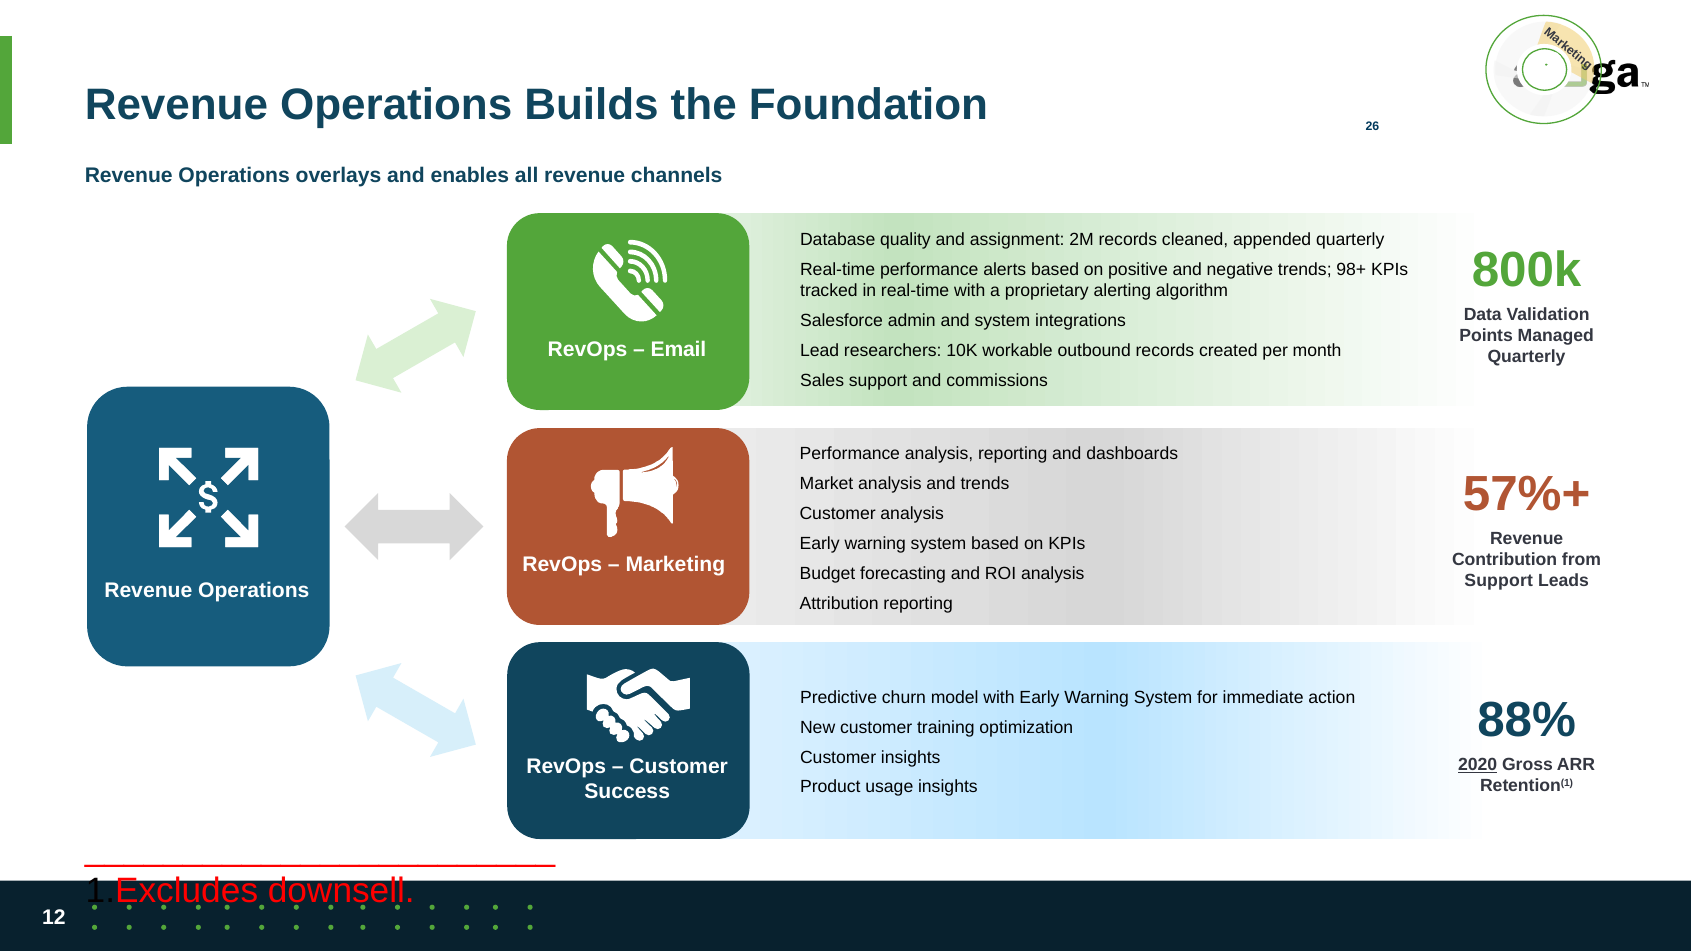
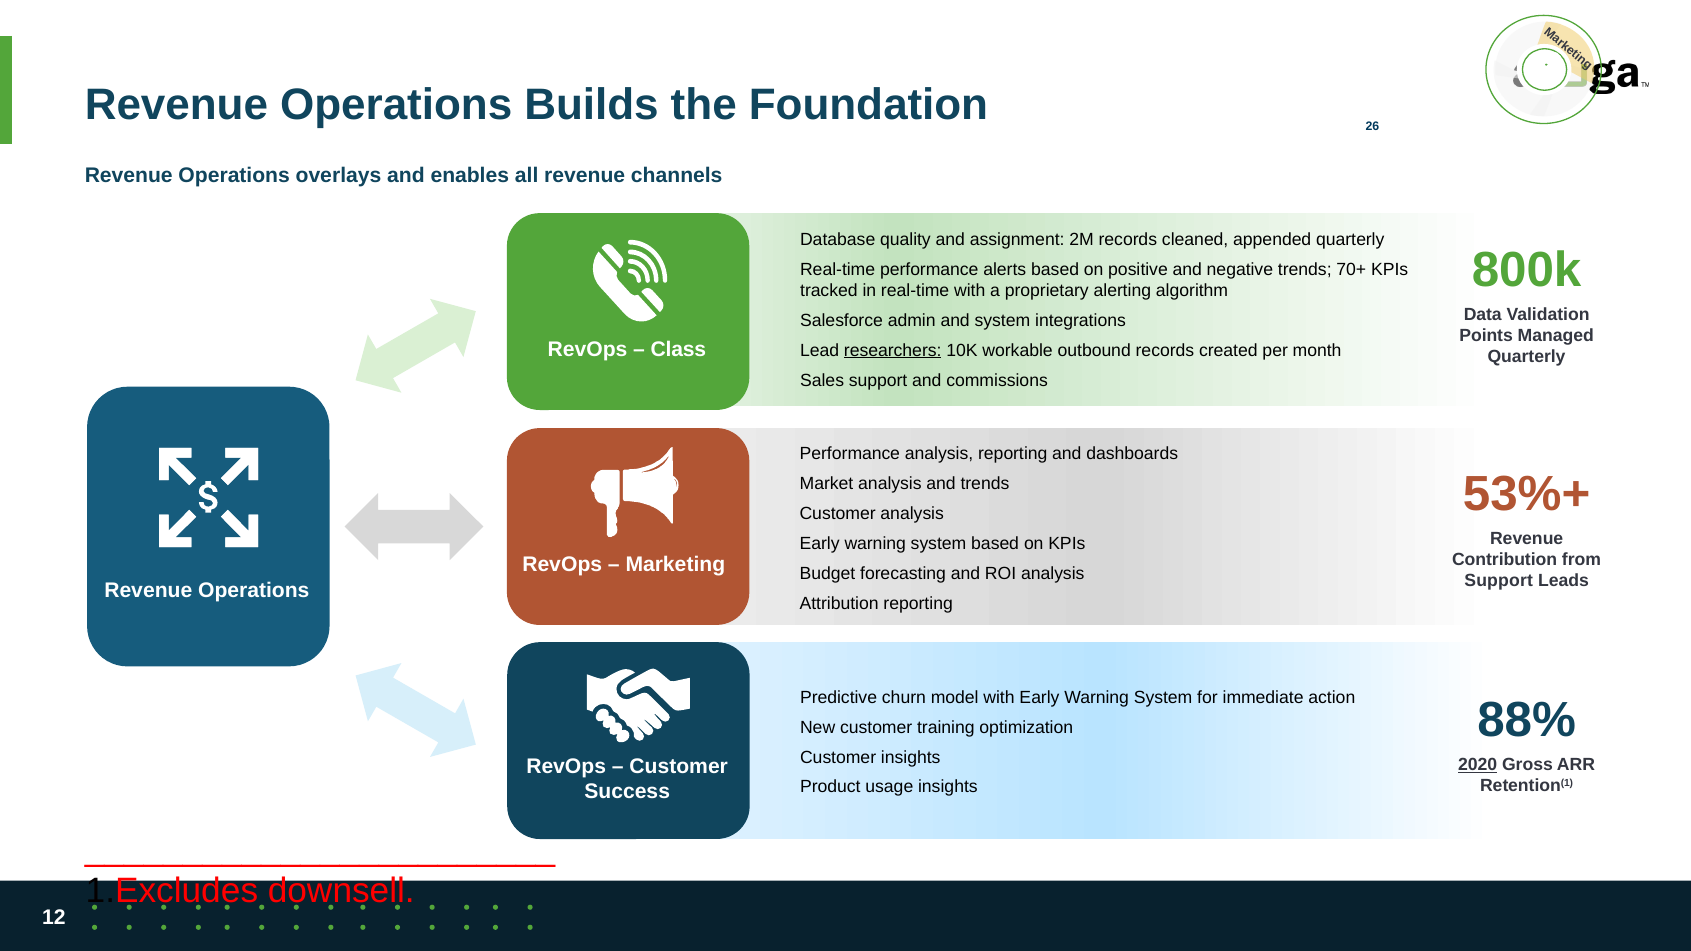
98+: 98+ -> 70+ (1351, 269)
Email: Email -> Class (678, 350)
researchers underline: none -> present (893, 350)
57%+: 57%+ -> 53%+ (1527, 494)
